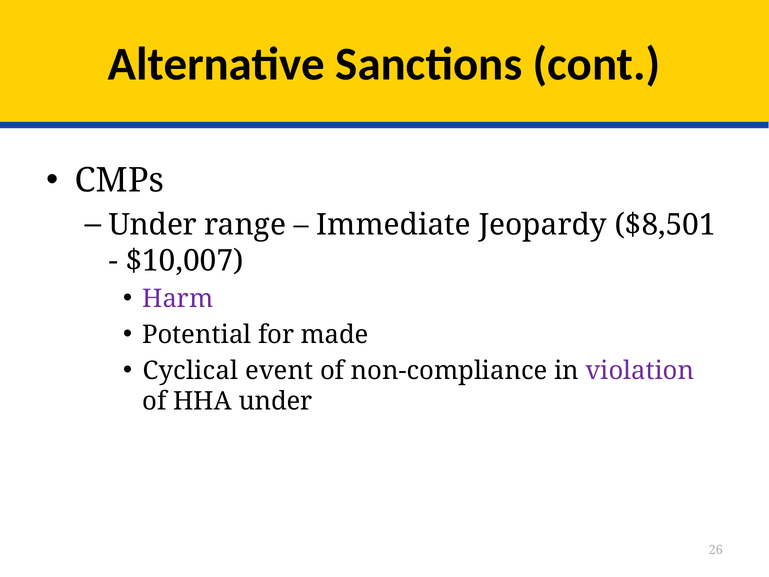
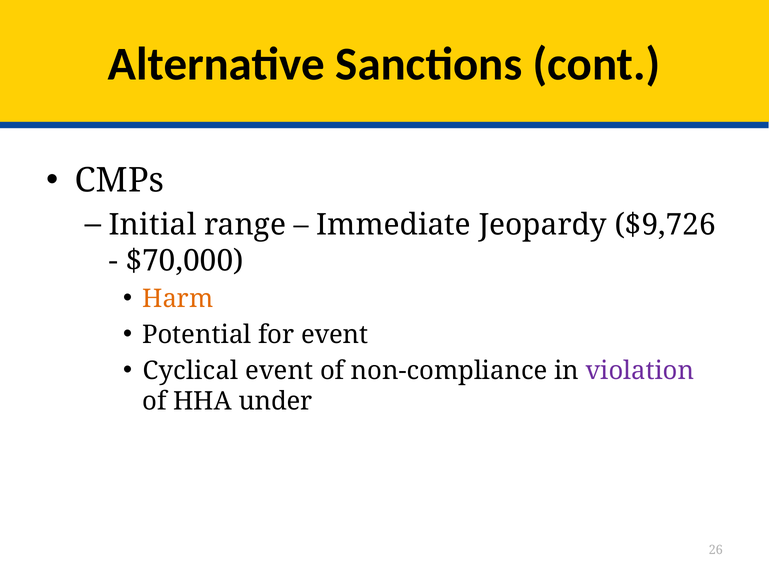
Under: Under -> Initial (153, 225)
$8,501: $8,501 -> $9,726 (665, 225)
$10,007: $10,007 -> $70,000 (185, 261)
Harm colour: purple -> orange (178, 299)
for made: made -> event (335, 335)
